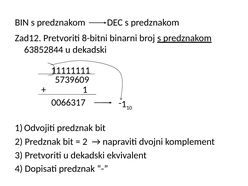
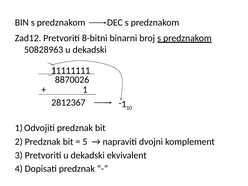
63852844: 63852844 -> 50828963 (44, 50)
5739609: 5739609 -> 8870026 (72, 80)
0066317: 0066317 -> 2812367 (68, 102)
2: 2 -> 5 (85, 142)
